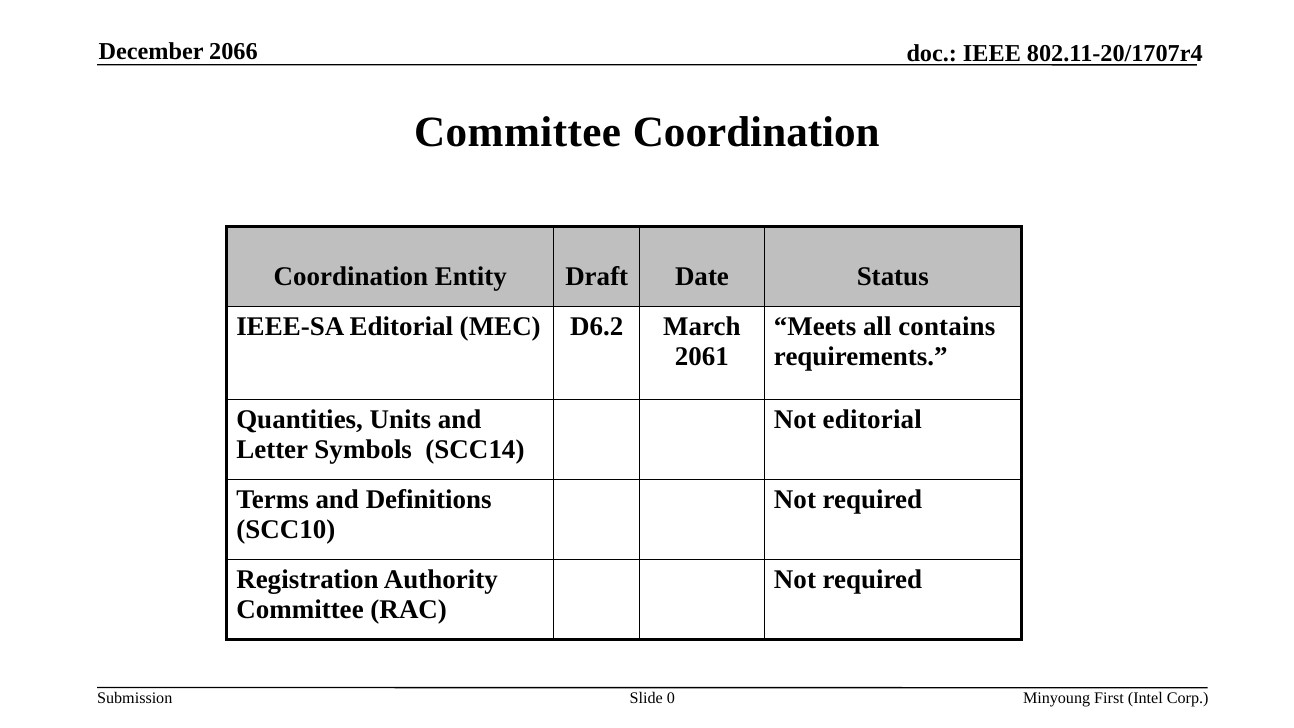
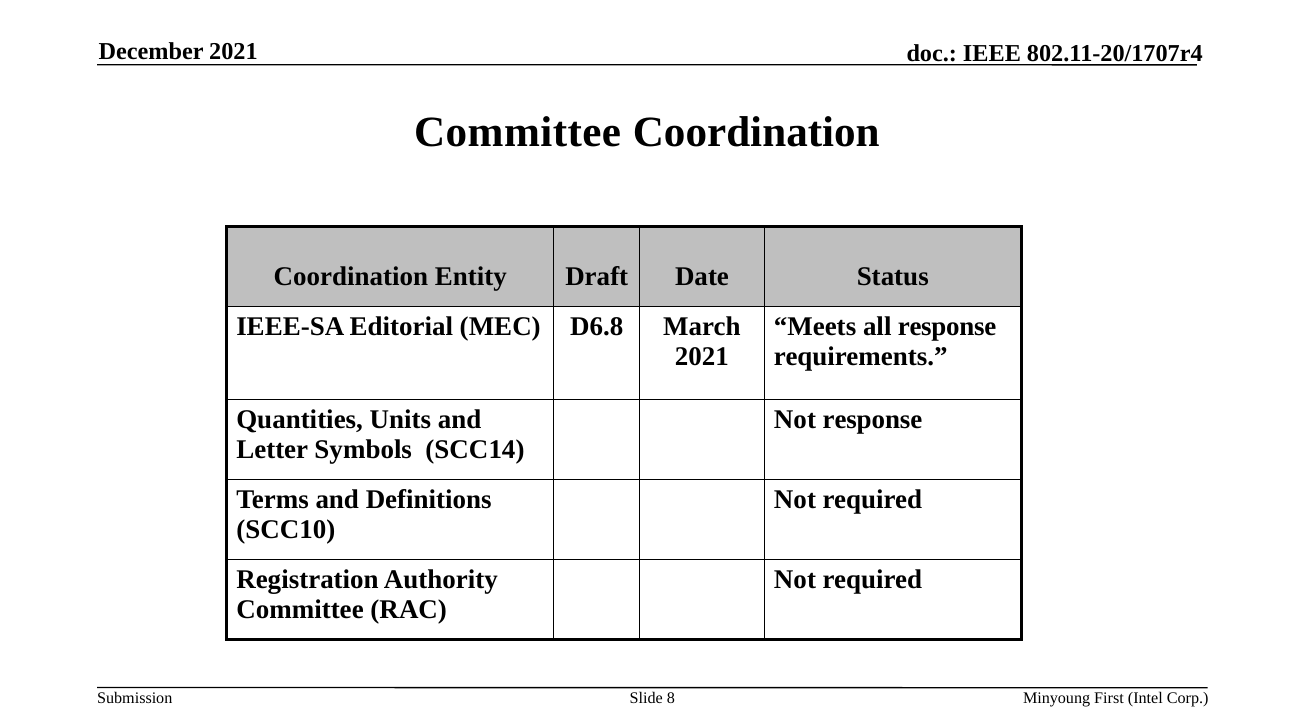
December 2066: 2066 -> 2021 (233, 51)
D6.2: D6.2 -> D6.8 (597, 326)
all contains: contains -> response (947, 326)
2061: 2061 -> 2021 (702, 356)
Not editorial: editorial -> response (872, 420)
0: 0 -> 8 (671, 698)
